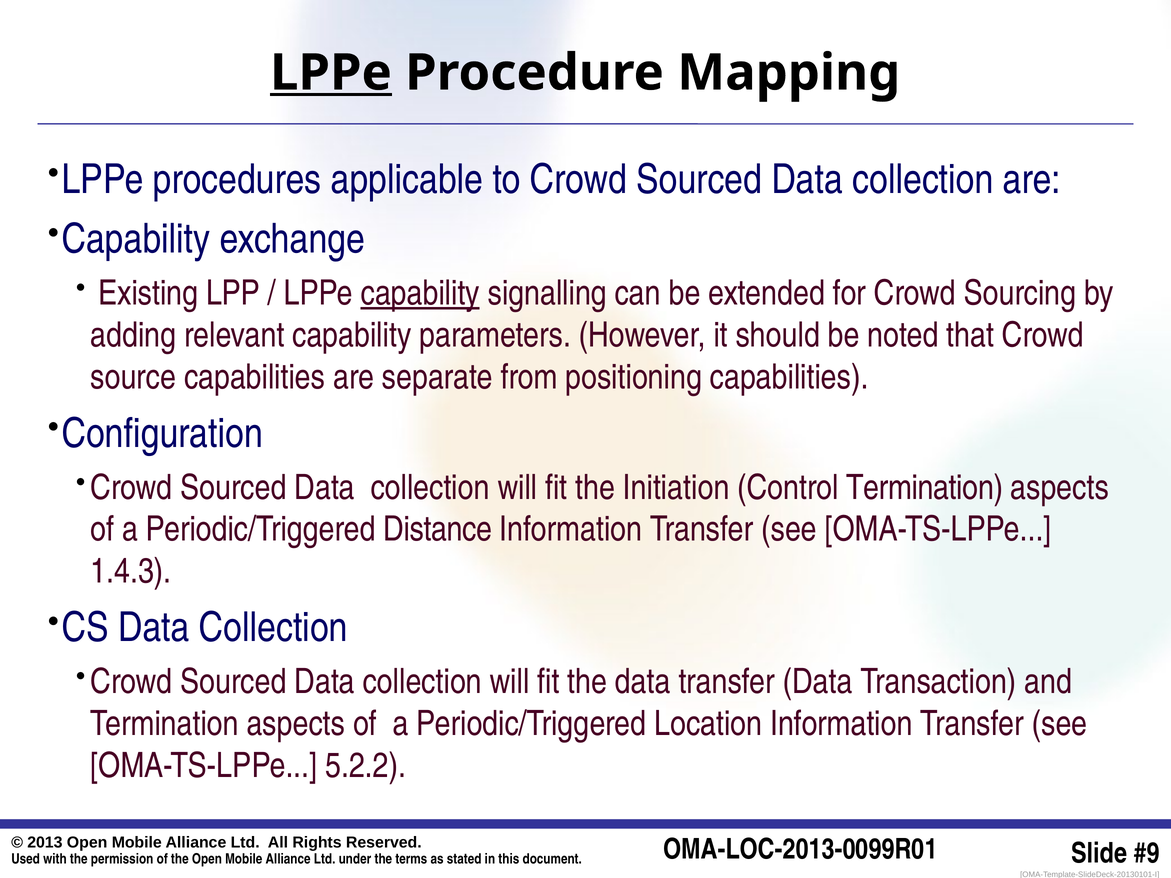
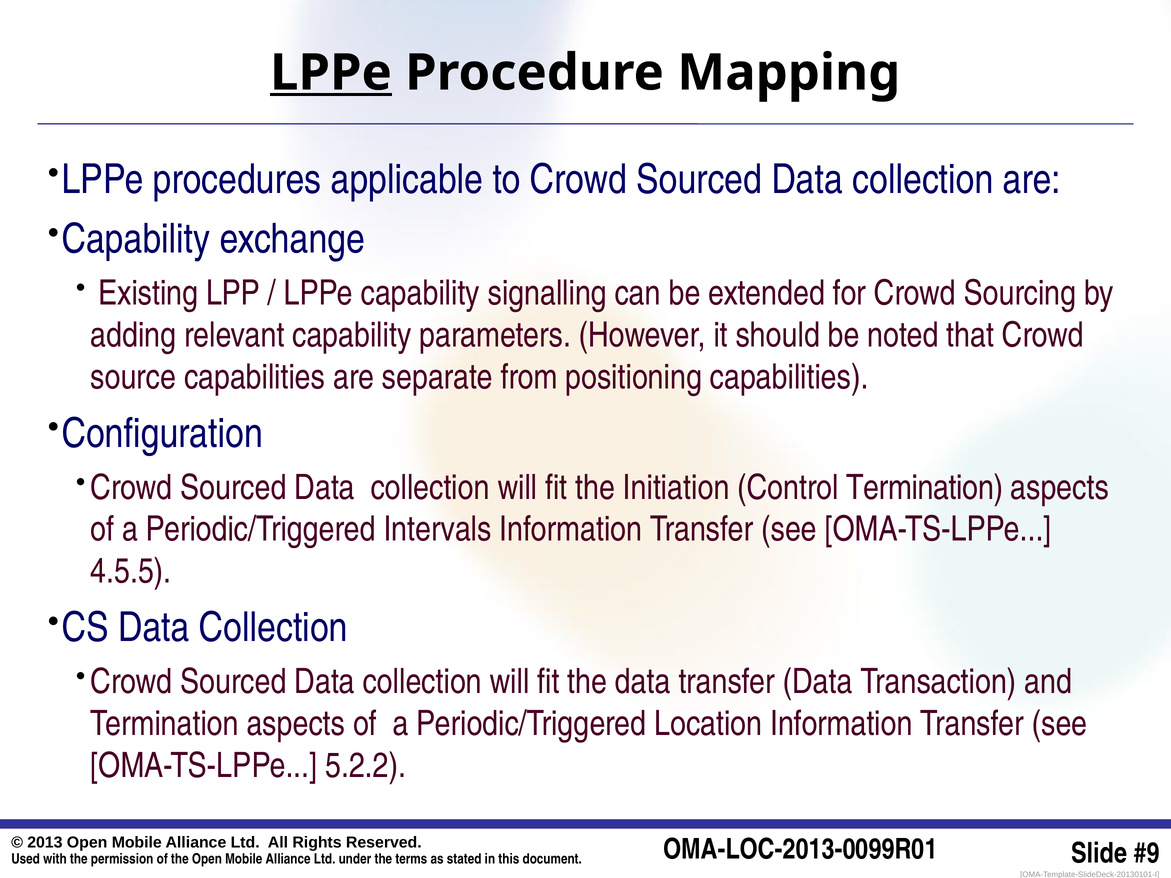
capability underline: present -> none (420, 293)
Distance: Distance -> Intervals (438, 530)
1.4.3: 1.4.3 -> 4.5.5 (131, 572)
